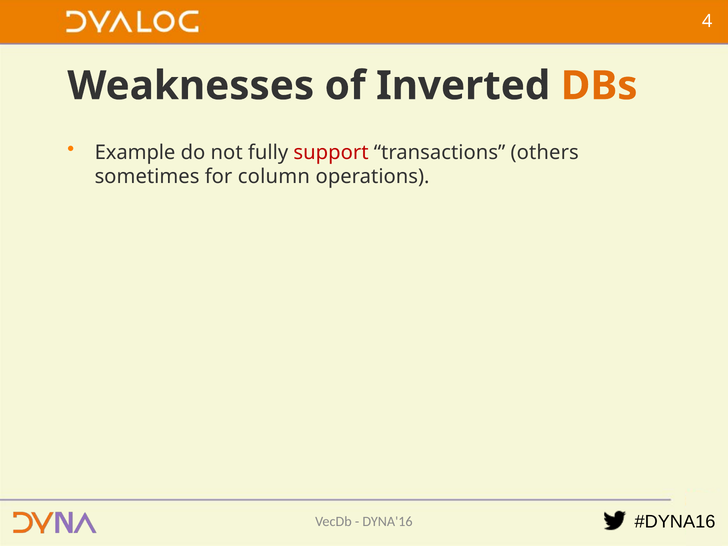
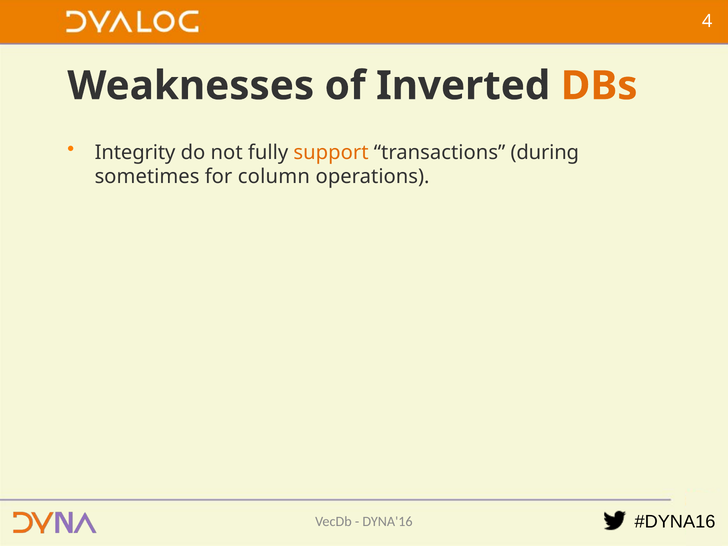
Example: Example -> Integrity (135, 153)
support colour: red -> orange (331, 153)
others: others -> during (545, 153)
